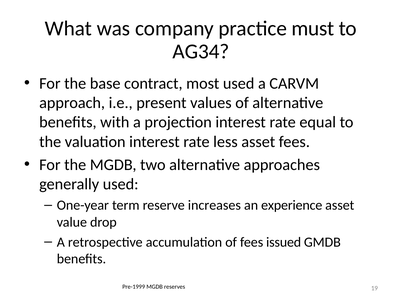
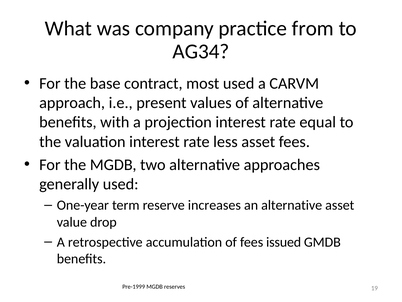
must: must -> from (313, 28)
an experience: experience -> alternative (292, 205)
